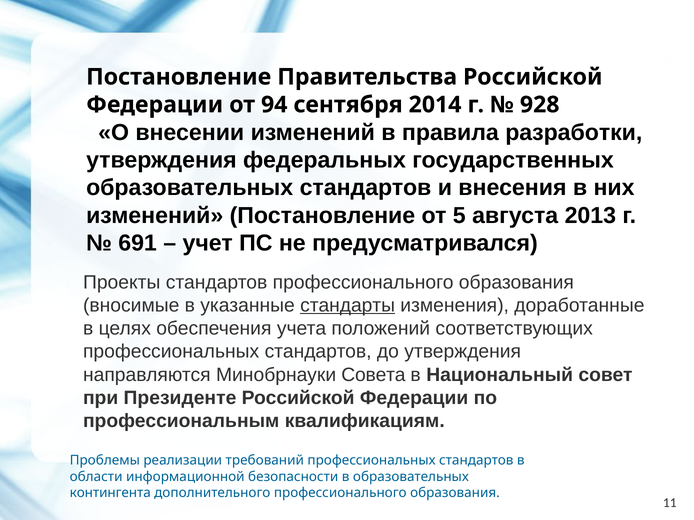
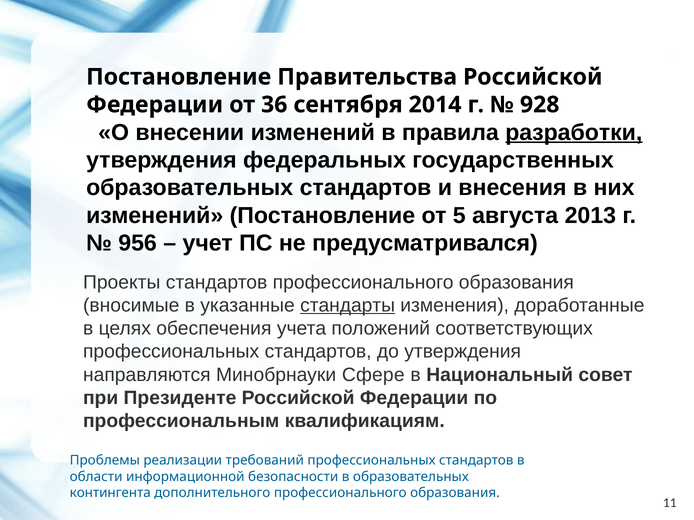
94: 94 -> 36 (274, 105)
разработки underline: none -> present (574, 133)
691: 691 -> 956 (138, 244)
Совета: Совета -> Сфере (373, 375)
